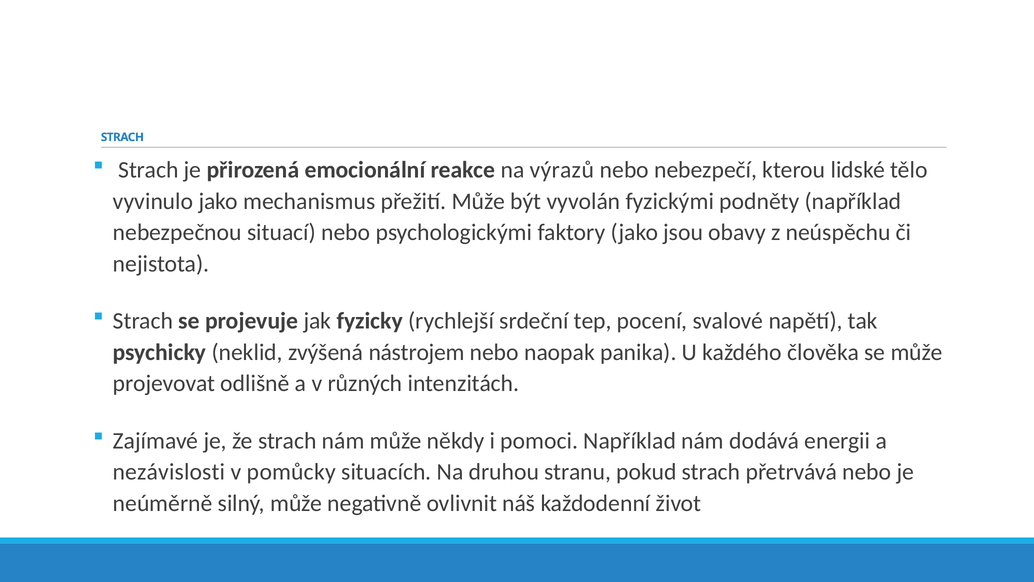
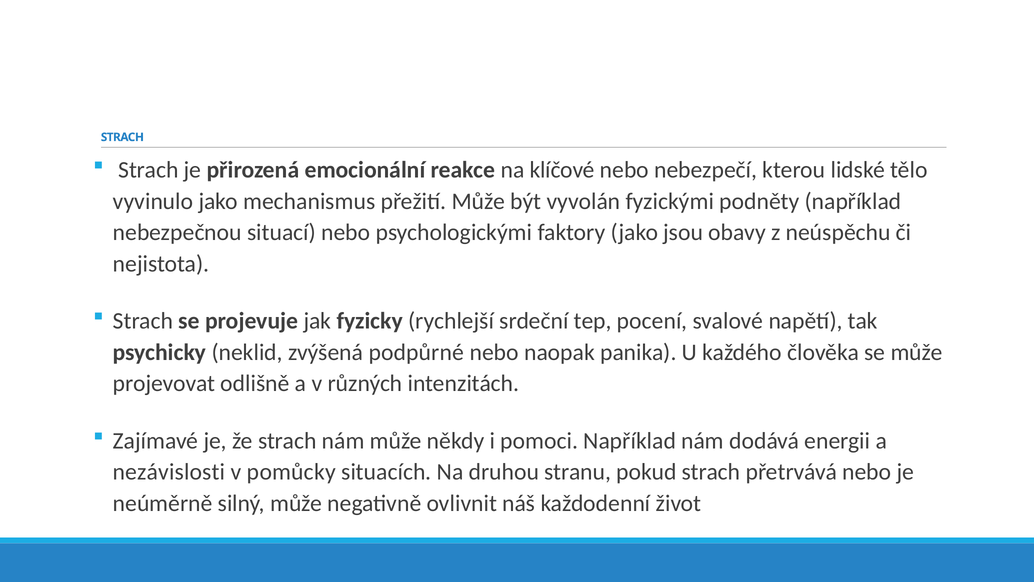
výrazů: výrazů -> klíčové (562, 170)
nástrojem: nástrojem -> podpůrné (416, 352)
